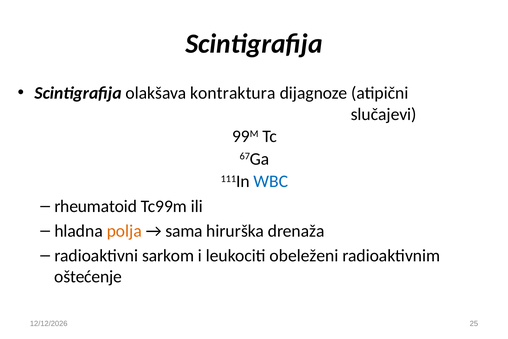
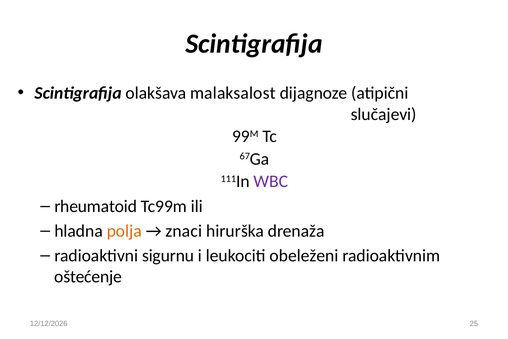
kontraktura: kontraktura -> malaksalost (233, 93)
WBC colour: blue -> purple (271, 181)
sama: sama -> znaci (184, 231)
sarkom: sarkom -> sigurnu (168, 255)
